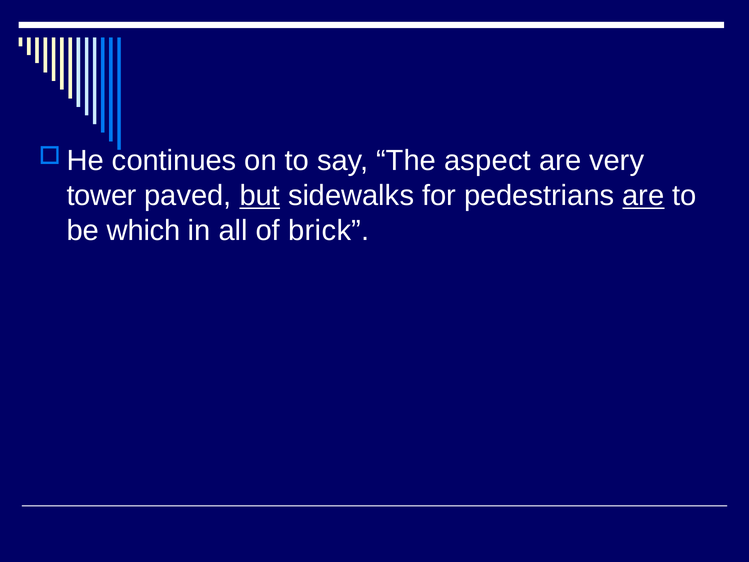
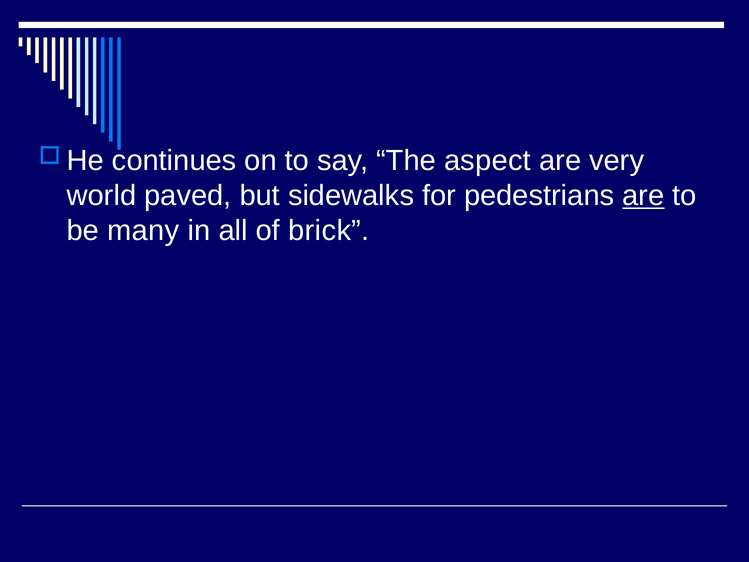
tower: tower -> world (102, 196)
but underline: present -> none (260, 196)
which: which -> many (143, 231)
